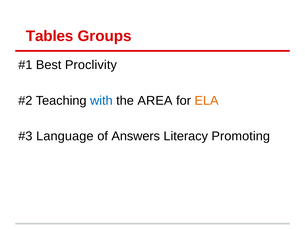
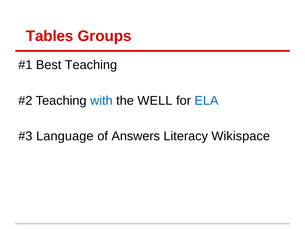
Best Proclivity: Proclivity -> Teaching (91, 65)
AREA: AREA -> WELL (155, 101)
ELA colour: orange -> blue (206, 101)
Promoting: Promoting -> Wikispace (241, 136)
